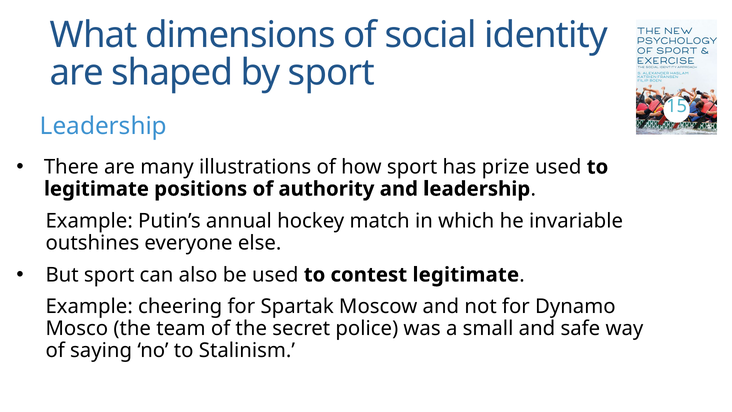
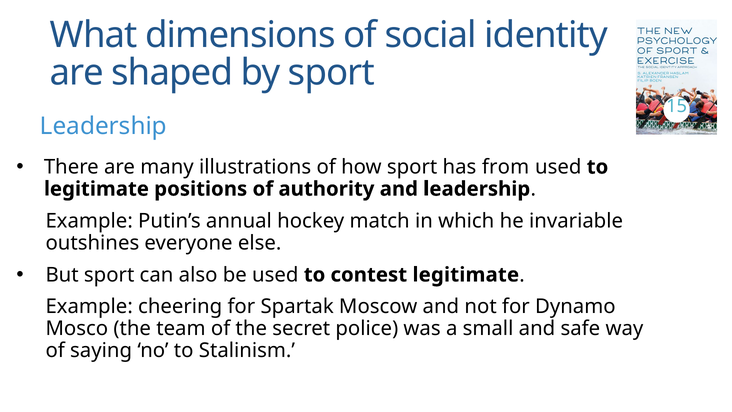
prize: prize -> from (506, 167)
